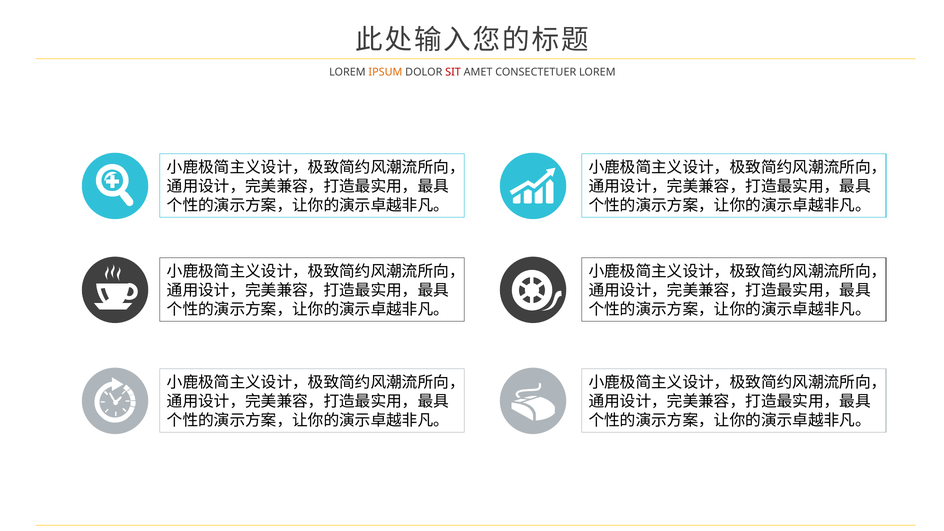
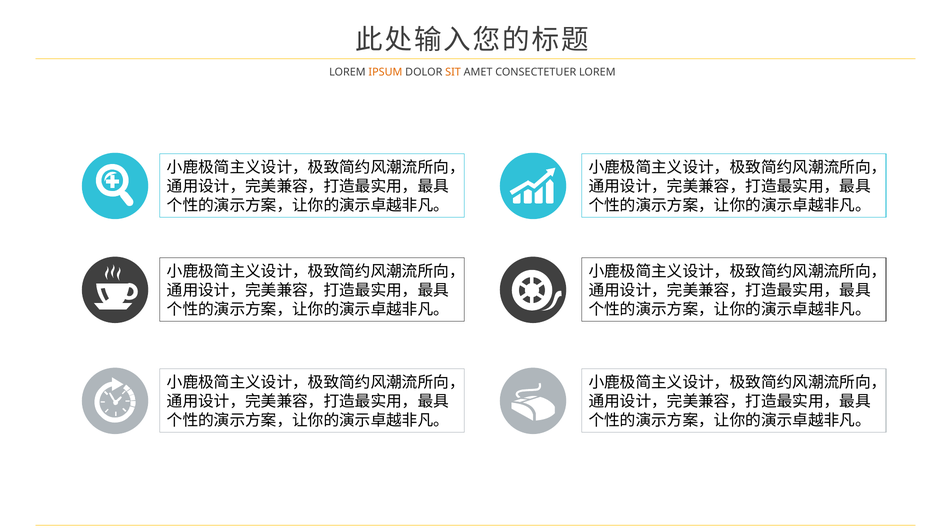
SIT colour: red -> orange (453, 72)
